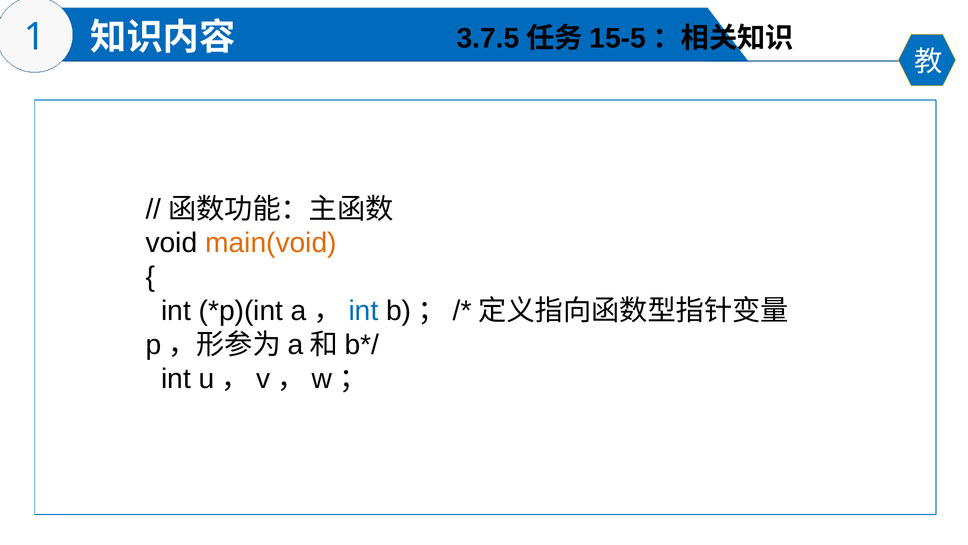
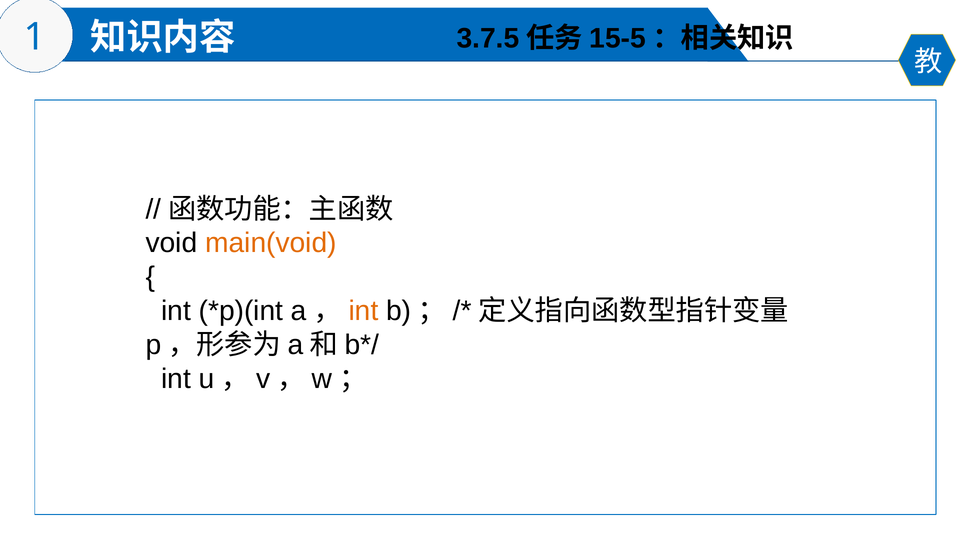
int colour: blue -> orange (364, 311)
